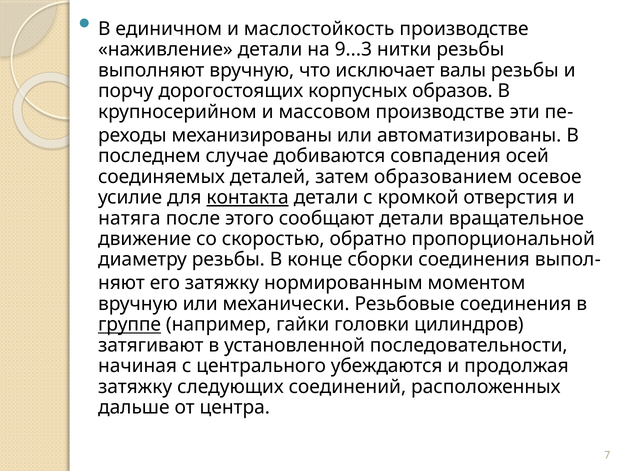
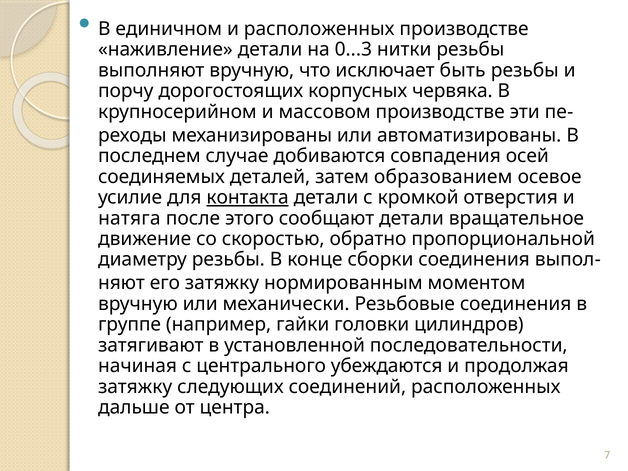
и маслостойкость: маслостойкость -> расположенных (319, 29)
9...3: 9...3 -> 0...3 (353, 50)
валы: валы -> быть (463, 70)
образов: образов -> червяка (452, 91)
группе underline: present -> none (130, 325)
